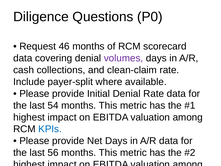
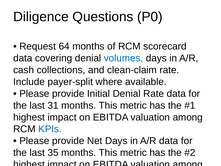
46: 46 -> 64 (64, 46)
volumes colour: purple -> blue (124, 58)
54: 54 -> 31 (53, 105)
56: 56 -> 35 (53, 152)
